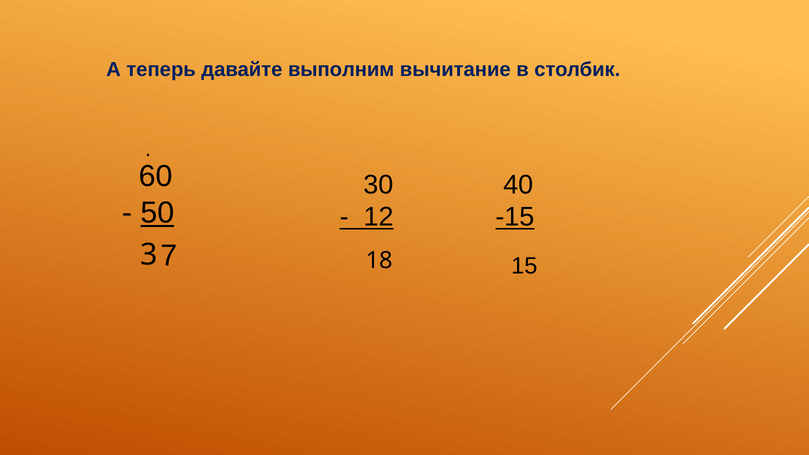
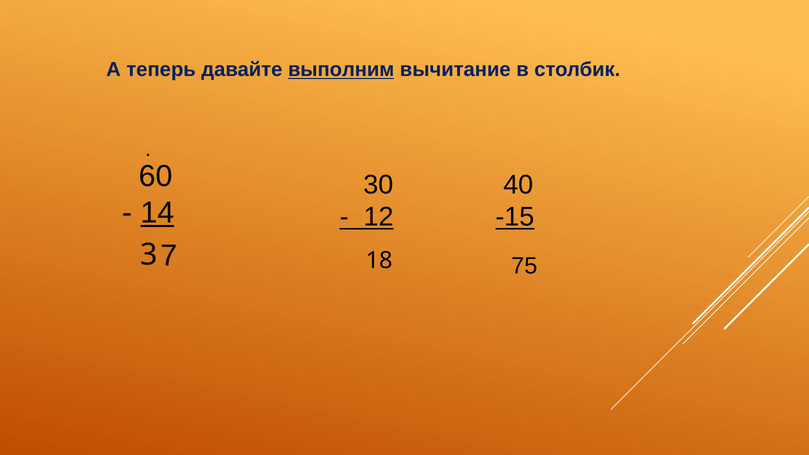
выполним underline: none -> present (341, 70)
50: 50 -> 14 (157, 213)
15: 15 -> 75 (524, 266)
